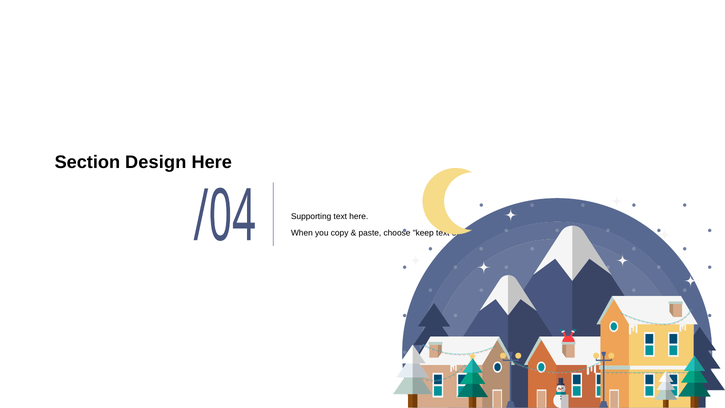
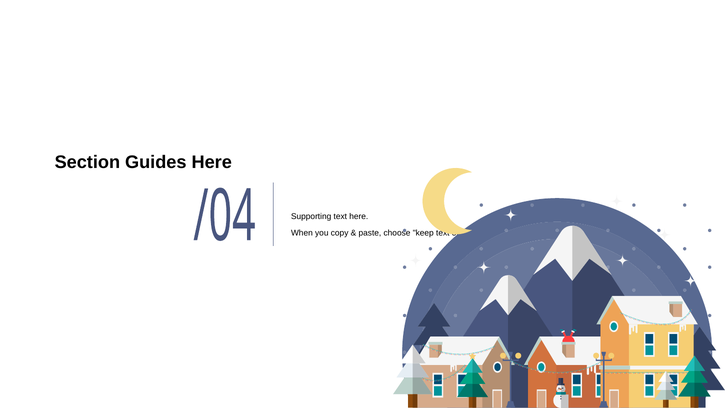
Design: Design -> Guides (156, 162)
